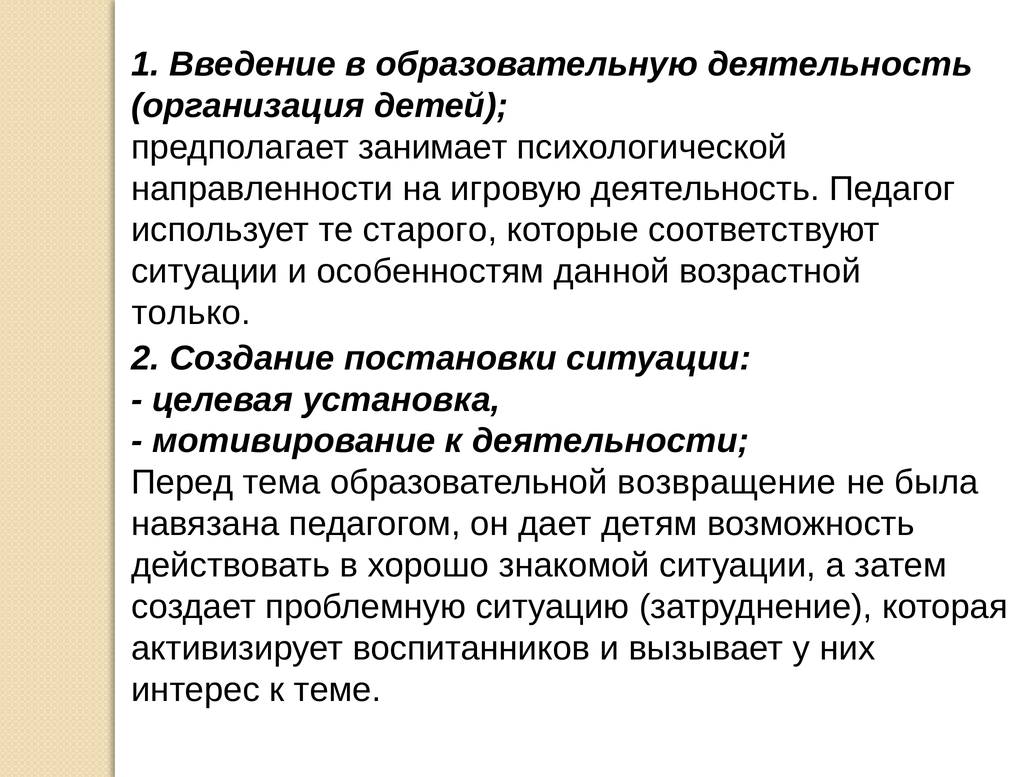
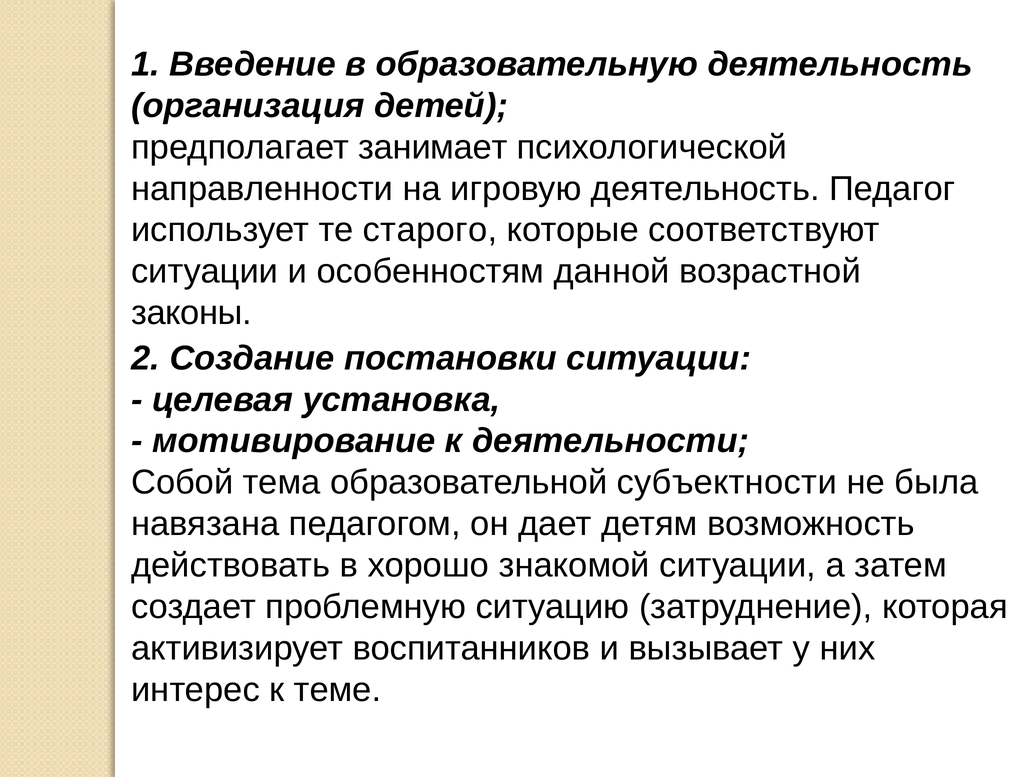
только: только -> законы (192, 313)
Перед: Перед -> Собой (182, 483)
возвращение: возвращение -> субъектности (727, 483)
